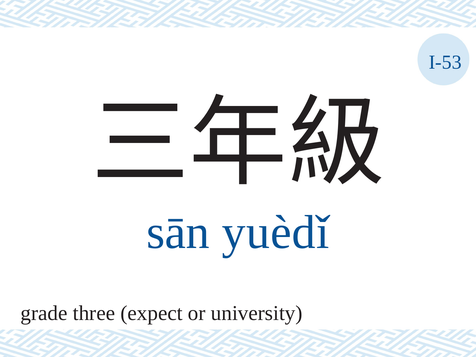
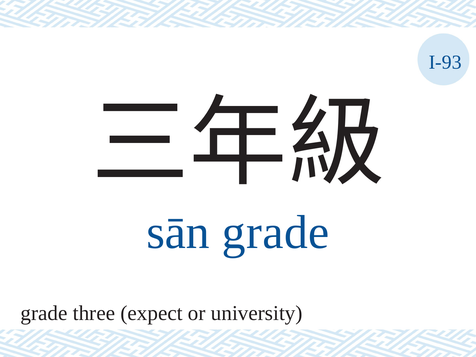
I-53: I-53 -> I-93 (445, 62)
sān yuèdǐ: yuèdǐ -> grade (276, 232)
